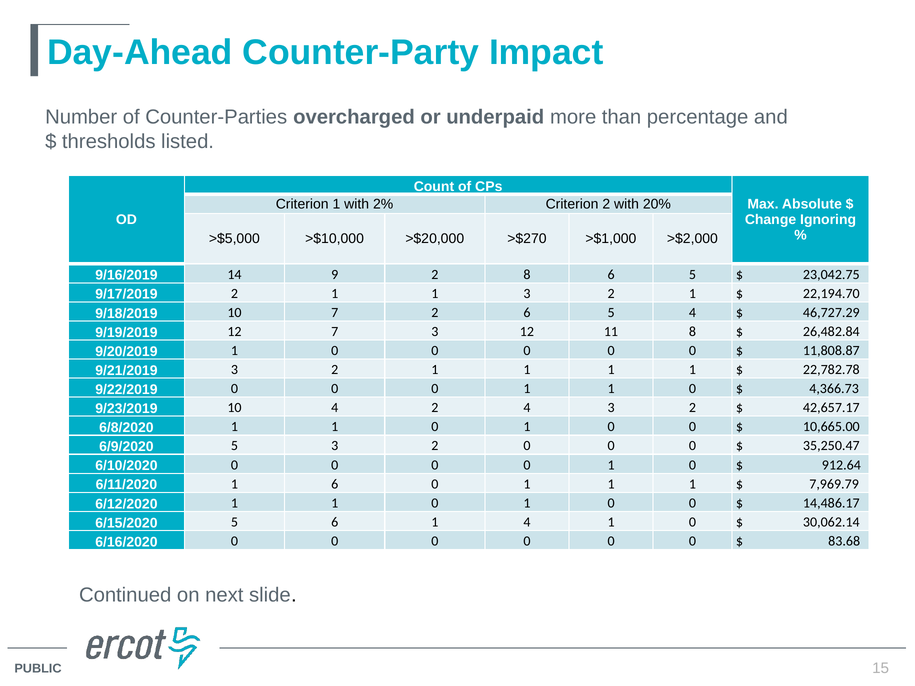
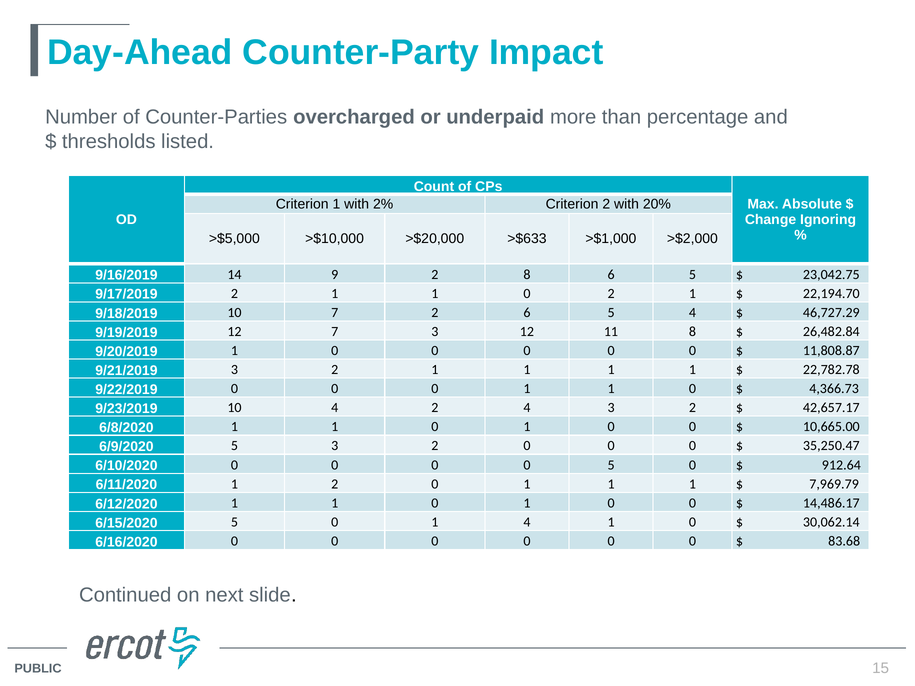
>$270: >$270 -> >$633 (527, 239)
2 1 1 3: 3 -> 0 (527, 294)
1: 1 -> 5 (611, 465)
1 6: 6 -> 2 (335, 484)
6/15/2020 5 6: 6 -> 0 (335, 522)
